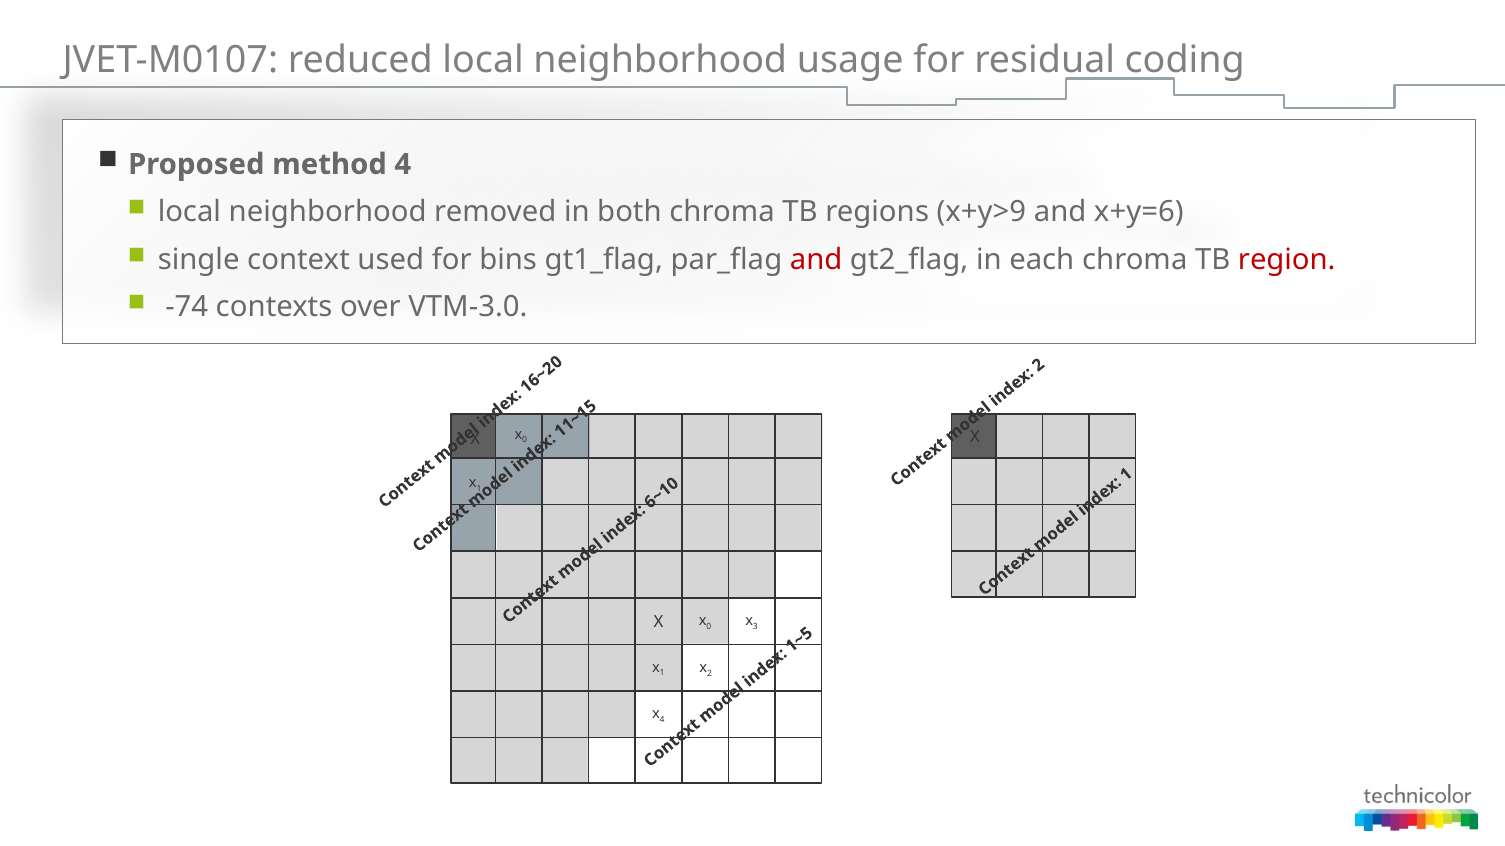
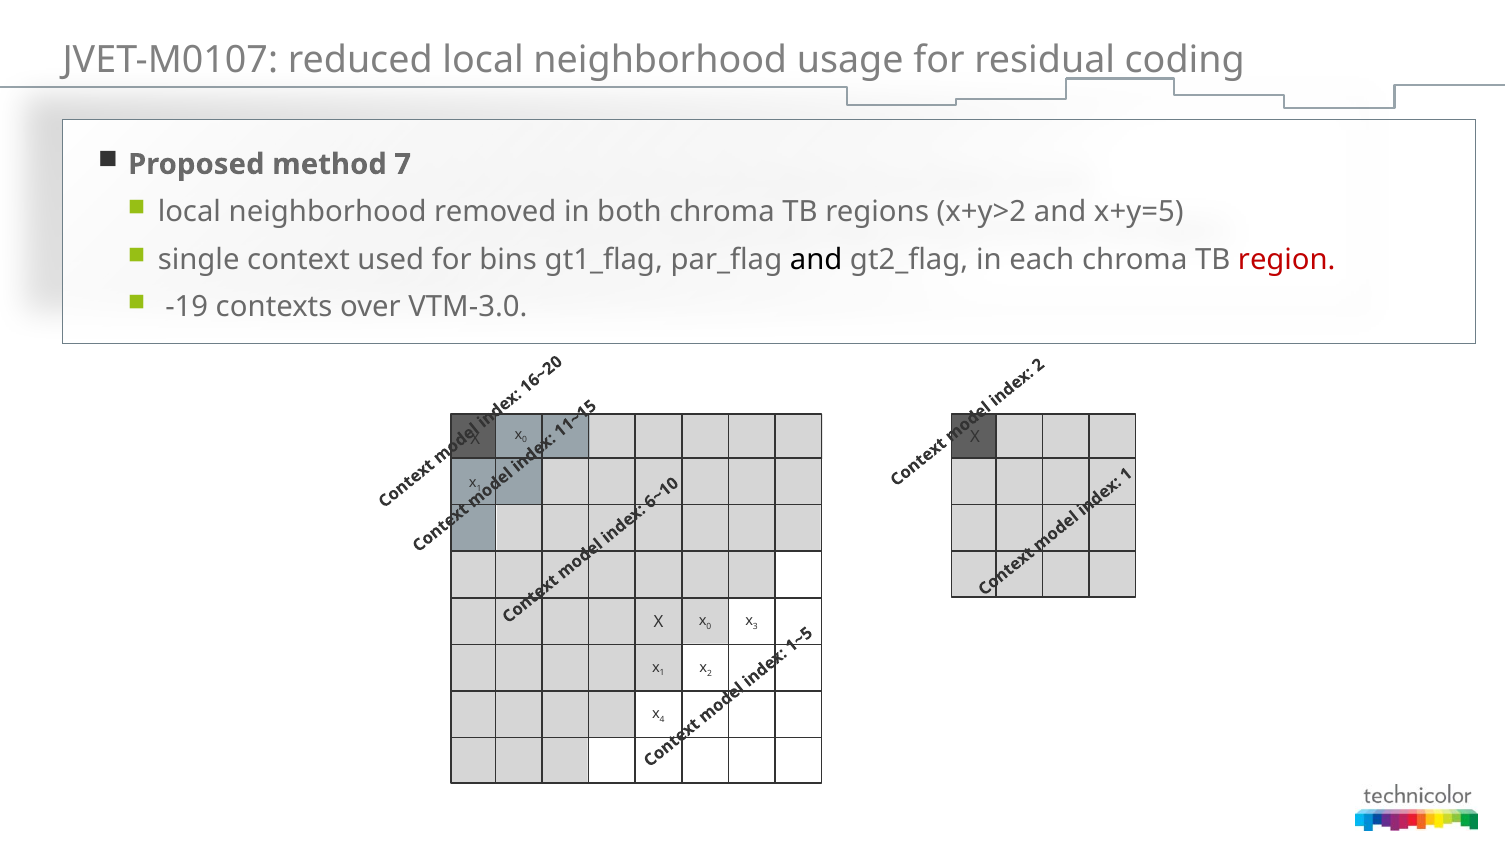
method 4: 4 -> 7 (403, 164)
x+y>9: x+y>9 -> x+y>2 (981, 212)
x+y=6: x+y=6 -> x+y=5 (1139, 212)
and colour: red -> black (816, 260)
-74: -74 -> -19 (187, 308)
